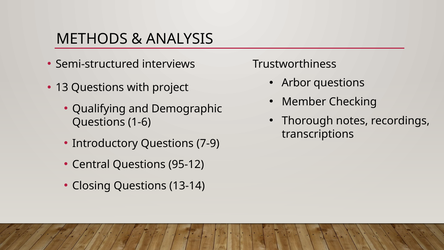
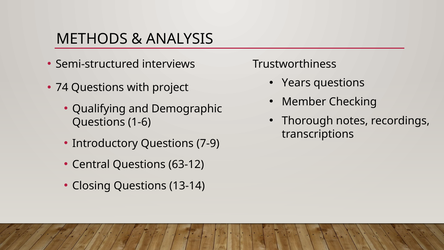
Arbor: Arbor -> Years (296, 83)
13: 13 -> 74 (62, 88)
95-12: 95-12 -> 63-12 (186, 164)
